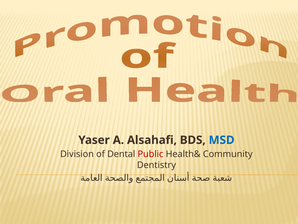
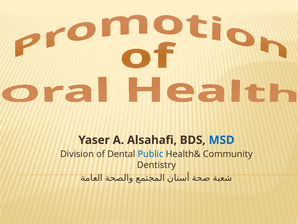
Public colour: red -> blue (150, 154)
